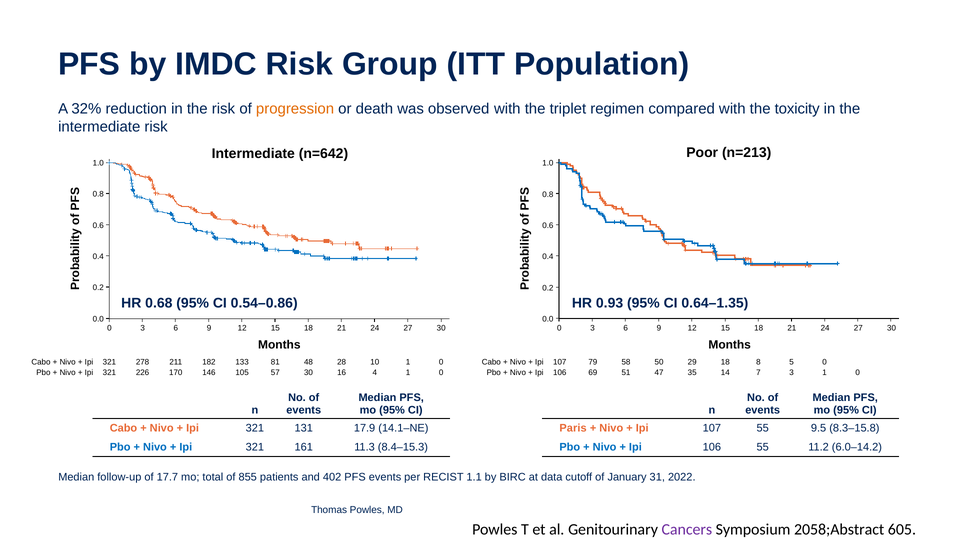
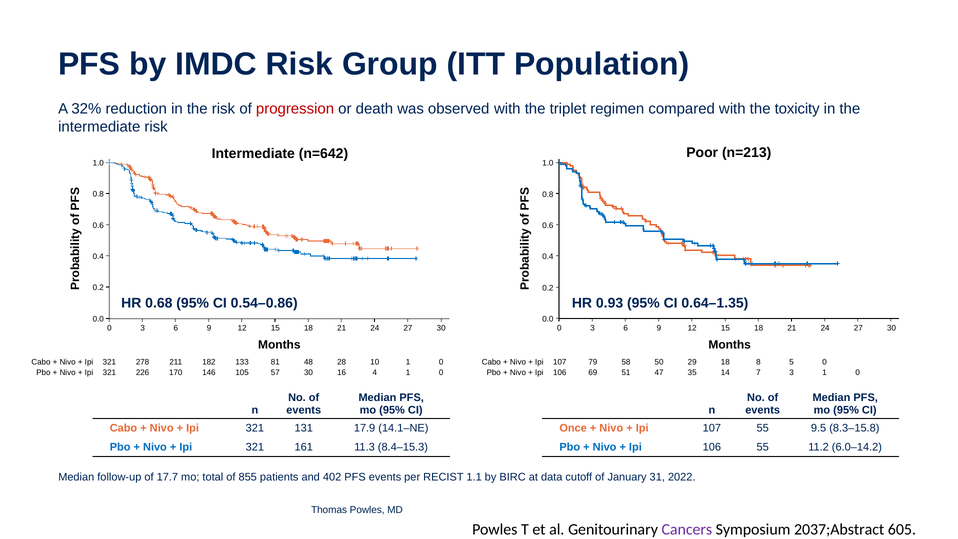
progression colour: orange -> red (295, 109)
Paris: Paris -> Once (573, 428)
2058;Abstract: 2058;Abstract -> 2037;Abstract (839, 529)
